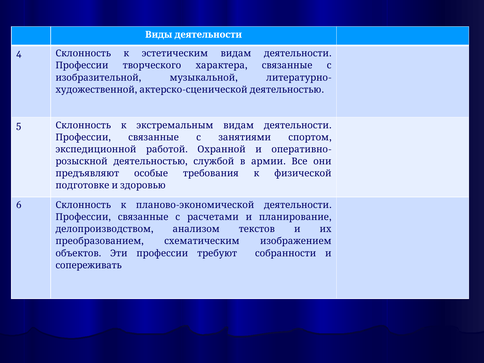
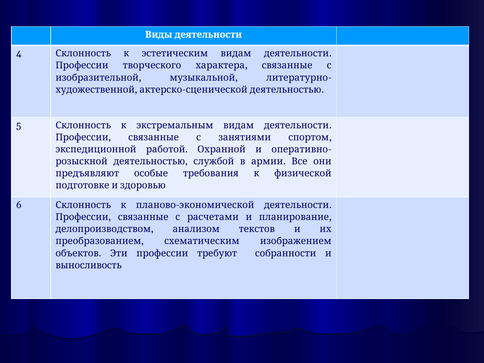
сопереживать: сопереживать -> выносливость (89, 265)
